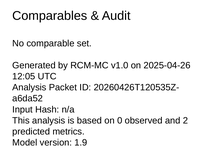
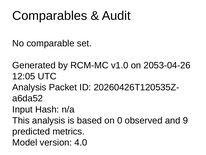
2025-04-26: 2025-04-26 -> 2053-04-26 (167, 65)
2: 2 -> 9 (185, 120)
1.9: 1.9 -> 4.0 (81, 142)
